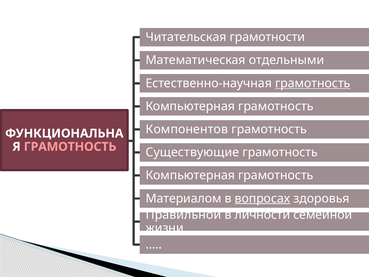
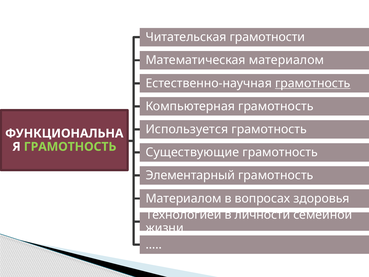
Математическая отдельными: отдельными -> материалом (286, 60)
Компонентов: Компонентов -> Используется (187, 129)
ГРАМОТНОСТЬ colour: pink -> light green (70, 147)
Компьютерная: Компьютерная -> Элементарный (190, 175)
вопросах underline: present -> none (262, 198)
Правильной: Правильной -> Технологией (184, 215)
